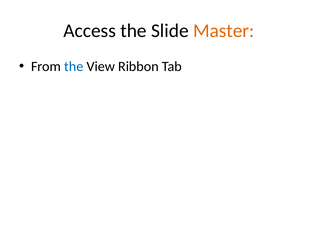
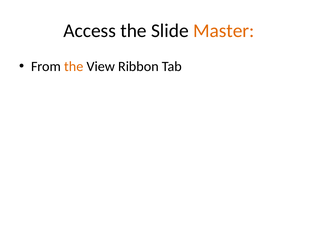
the colour: blue -> orange (74, 67)
